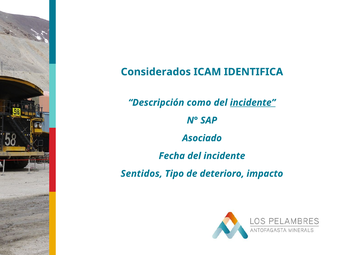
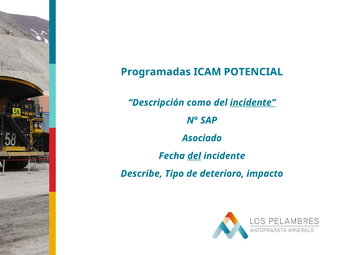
Considerados: Considerados -> Programadas (156, 72)
IDENTIFICA: IDENTIFICA -> POTENCIAL (253, 72)
del underline: none -> present (194, 156)
Sentidos: Sentidos -> Describe (142, 174)
